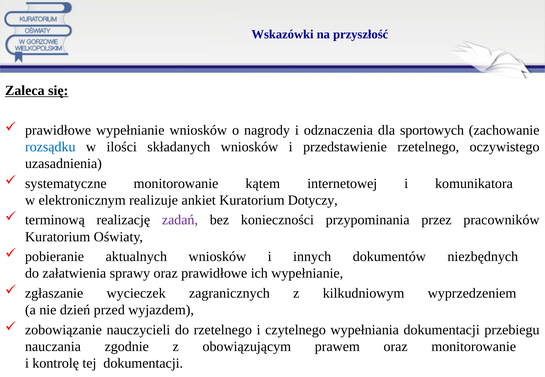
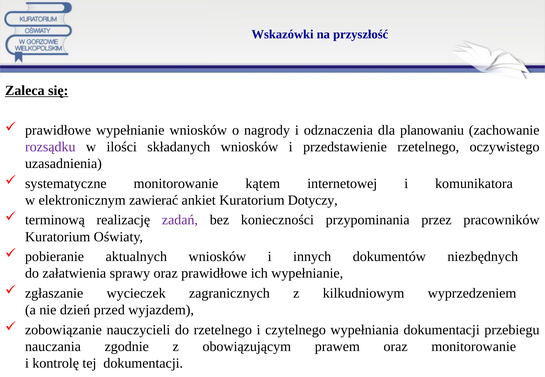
sportowych: sportowych -> planowaniu (432, 130)
rozsądku colour: blue -> purple (50, 147)
realizuje: realizuje -> zawierać (154, 200)
